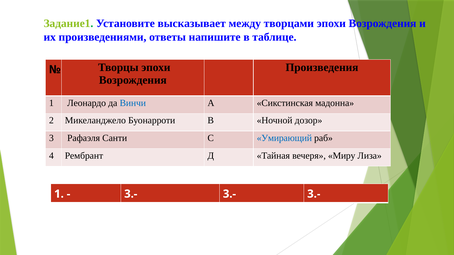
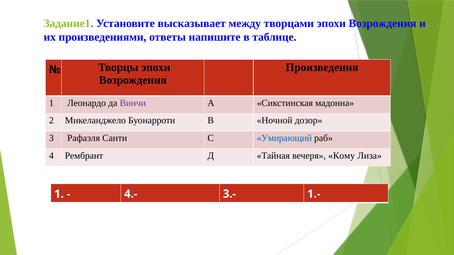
Винчи colour: blue -> purple (133, 103)
Миру: Миру -> Кому (342, 156)
3.-: 3.- -> 4.- (131, 194)
3.-: 3.- -> 1.- (314, 194)
